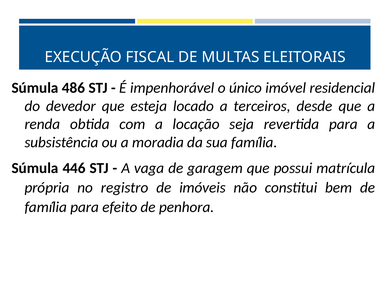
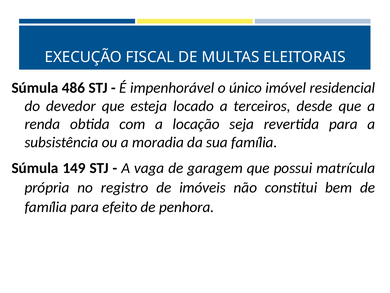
446: 446 -> 149 (74, 168)
